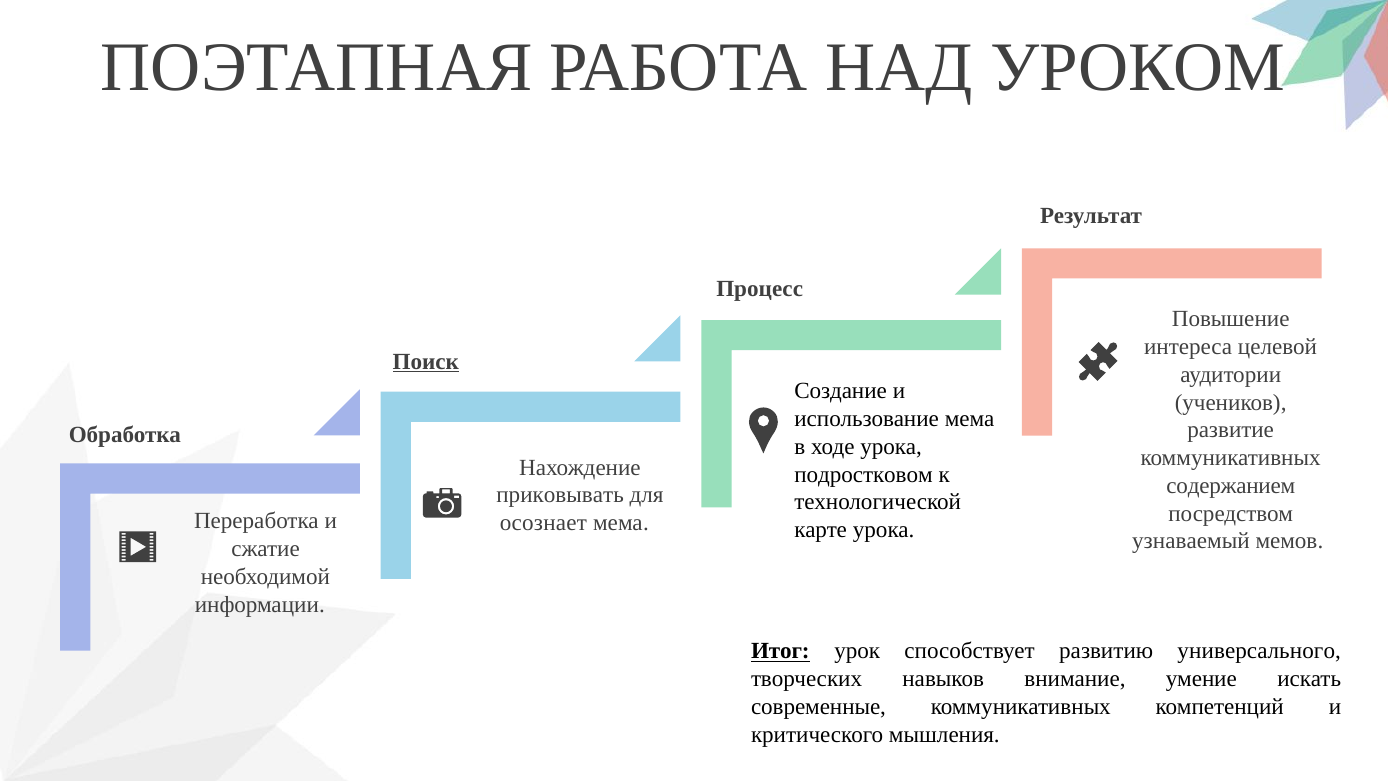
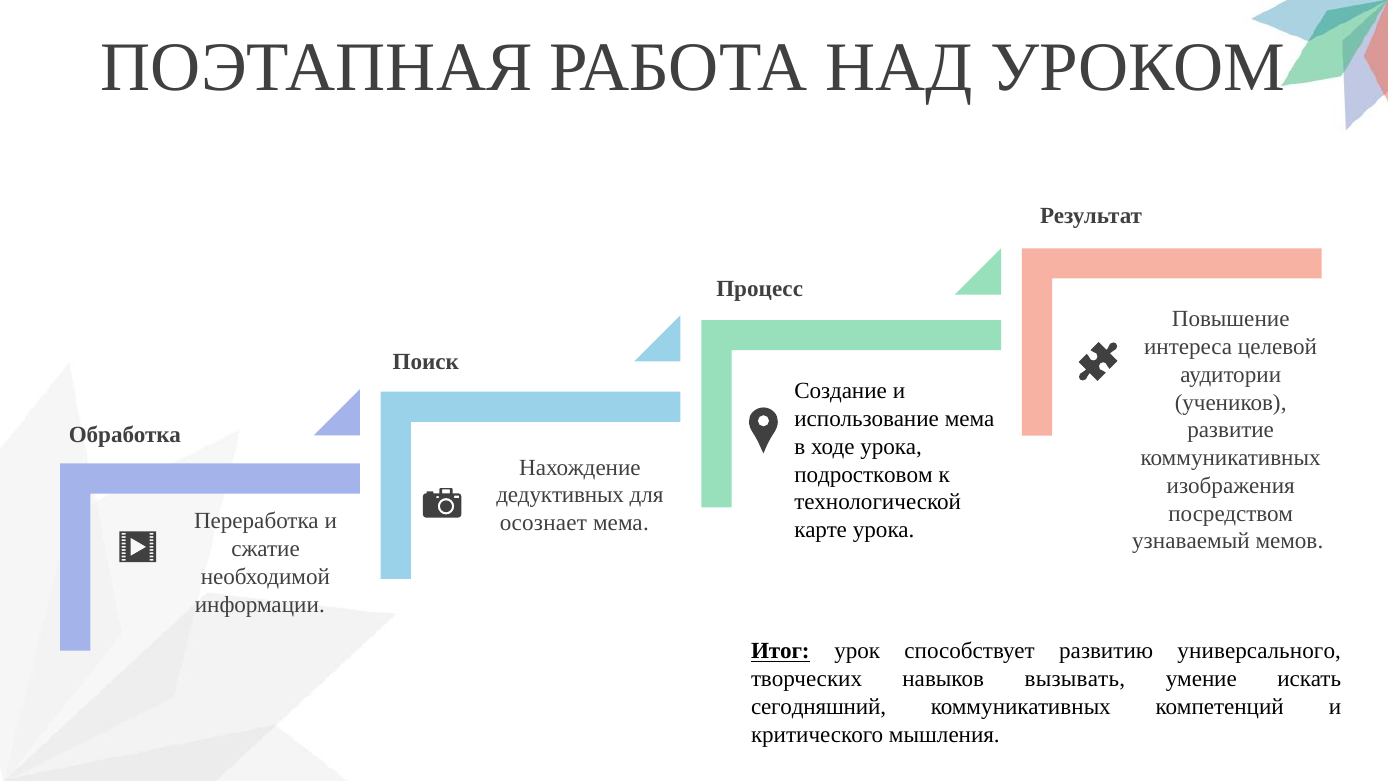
Поиск underline: present -> none (426, 362)
содержанием: содержанием -> изображения (1231, 486)
приковывать: приковывать -> дедуктивных (560, 495)
внимание: внимание -> вызывать (1075, 679)
современные: современные -> сегодняшний (819, 707)
